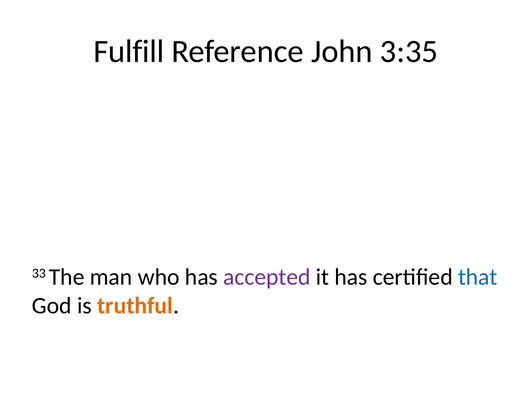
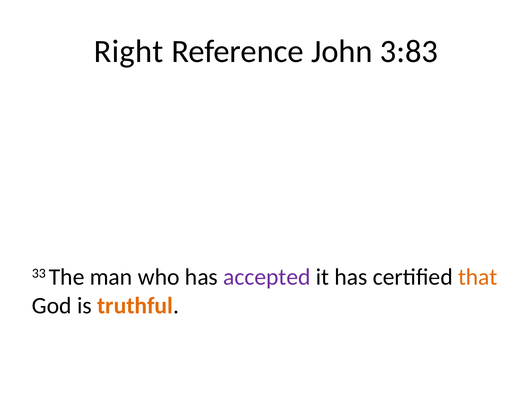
Fulfill: Fulfill -> Right (129, 51)
3:35: 3:35 -> 3:83 (409, 51)
that colour: blue -> orange (478, 277)
